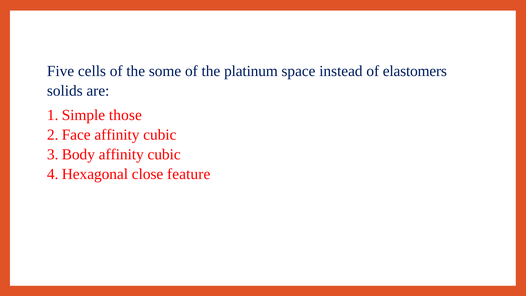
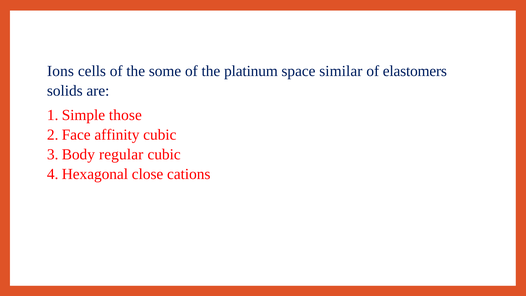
Five: Five -> Ions (60, 71)
instead: instead -> similar (341, 71)
affinity: affinity -> regular (121, 154)
feature: feature -> cations (189, 174)
